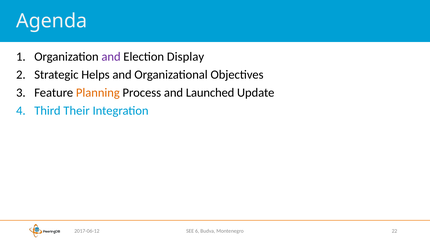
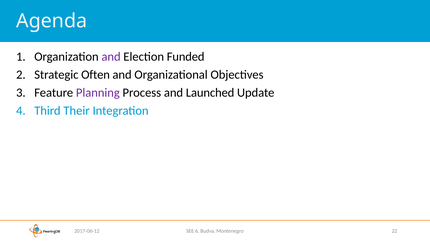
Display: Display -> Funded (186, 57)
Helps: Helps -> Often (96, 75)
Planning colour: orange -> purple (98, 93)
